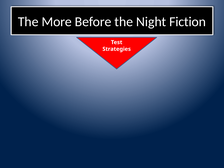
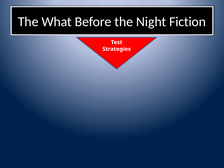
More: More -> What (57, 22)
